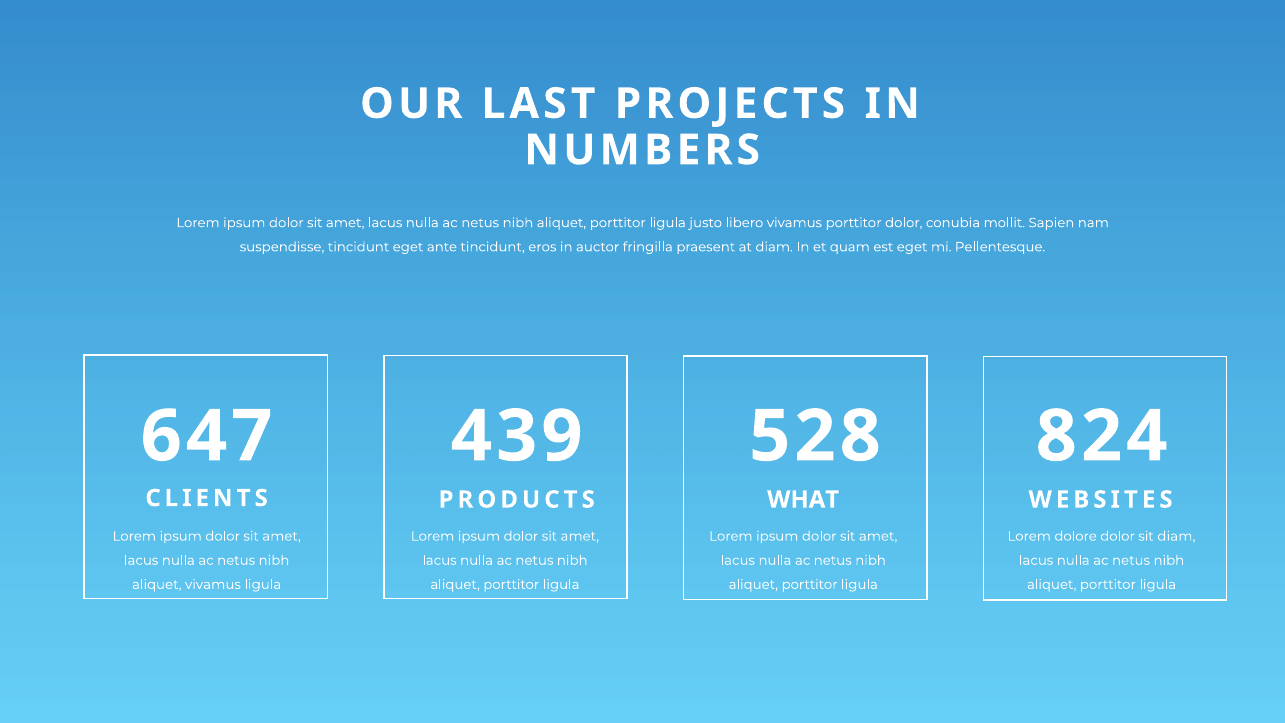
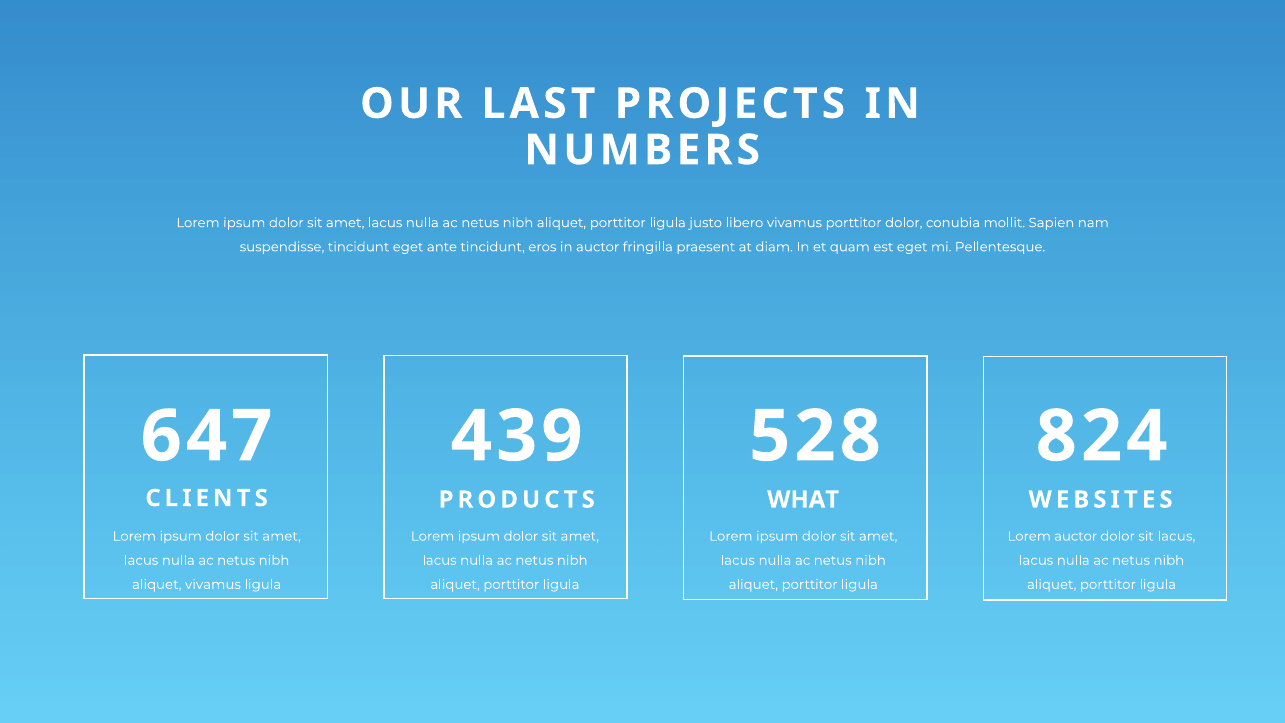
Lorem dolore: dolore -> auctor (1076, 536)
sit diam: diam -> lacus (1176, 536)
